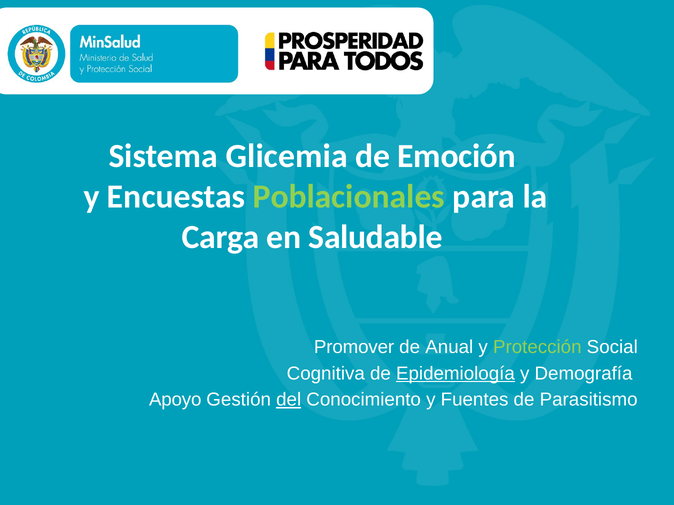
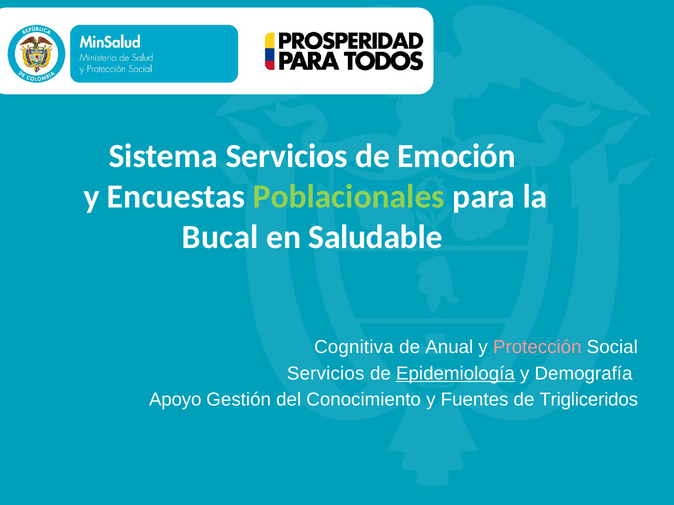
Sistema Glicemia: Glicemia -> Servicios (287, 157)
Carga: Carga -> Bucal (220, 237)
Promover: Promover -> Cognitiva (354, 348)
Protección colour: light green -> pink (537, 348)
Cognitiva: Cognitiva -> Servicios (326, 374)
del underline: present -> none (289, 400)
Parasitismo: Parasitismo -> Trigliceridos (589, 400)
